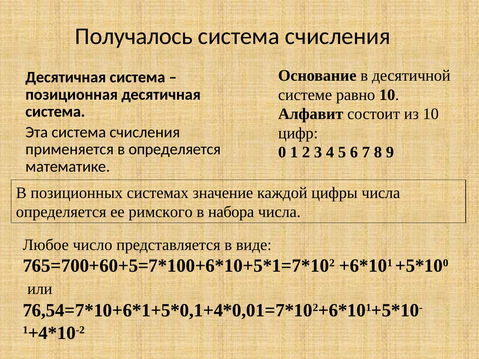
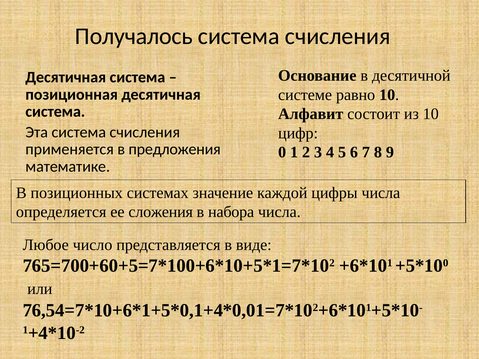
в определяется: определяется -> предложения (175, 149)
римского: римского -> сложения (161, 212)
